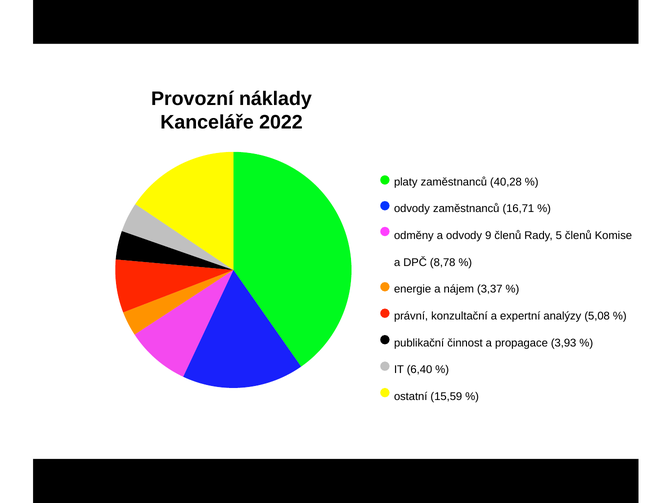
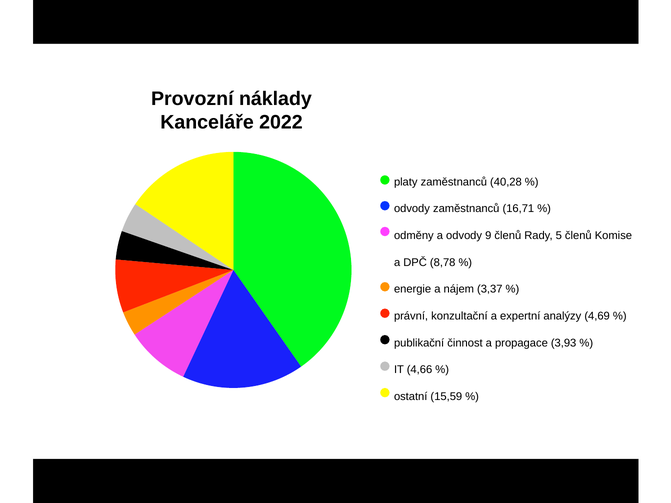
5,08: 5,08 -> 4,69 (597, 316)
6,40: 6,40 -> 4,66 (420, 370)
